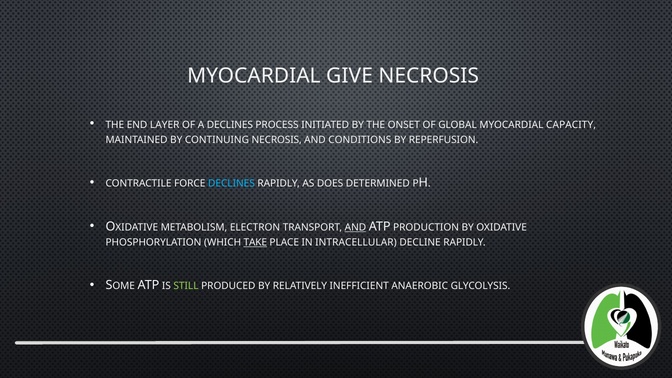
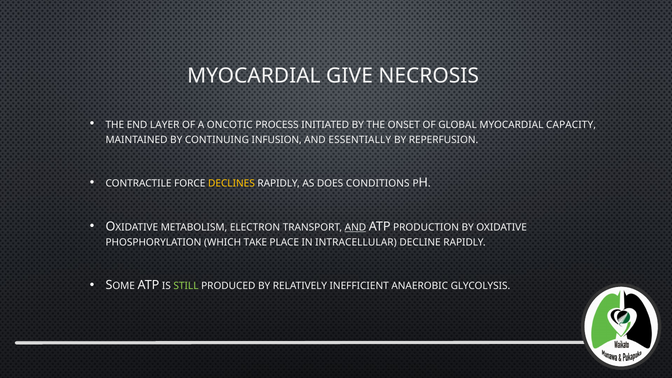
A DECLINES: DECLINES -> ONCOTIC (230, 125)
CONTINUING NECROSIS: NECROSIS -> INFUSION (277, 140)
CONDITIONS: CONDITIONS -> ESSENTIALLY (360, 140)
DECLINES colour: light blue -> yellow (231, 184)
DETERMINED: DETERMINED -> CONDITIONS (378, 184)
TAKE underline: present -> none (255, 242)
